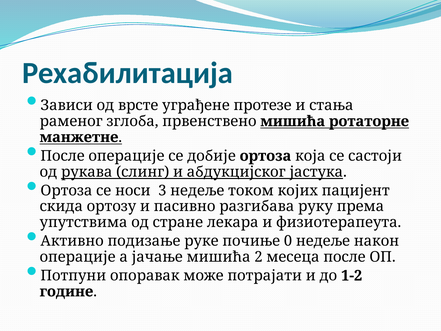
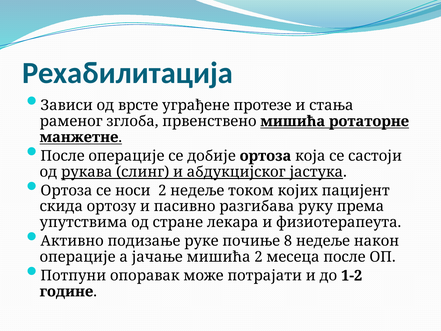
носи 3: 3 -> 2 (162, 190)
0: 0 -> 8 (288, 241)
